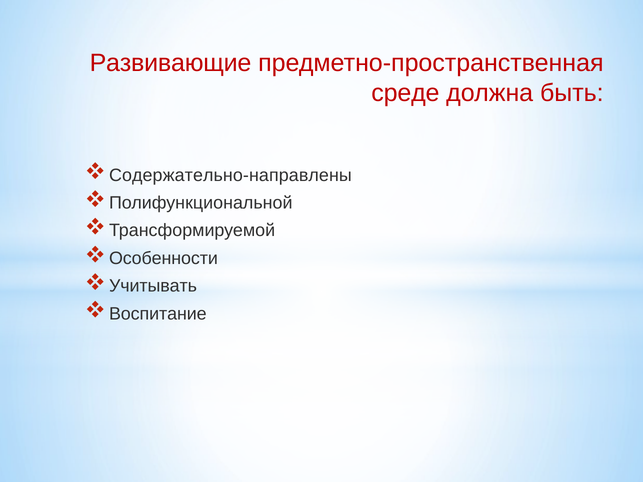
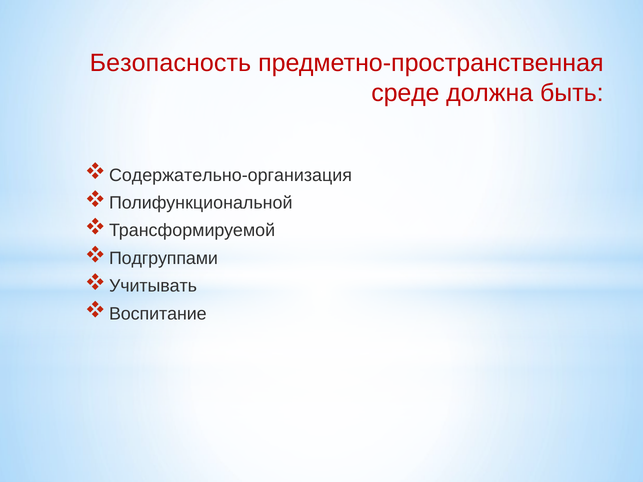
Развивающие: Развивающие -> Безопасность (170, 63)
Содержательно-направлены: Содержательно-направлены -> Содержательно-организация (230, 175)
Особенности: Особенности -> Подгруппами (163, 258)
